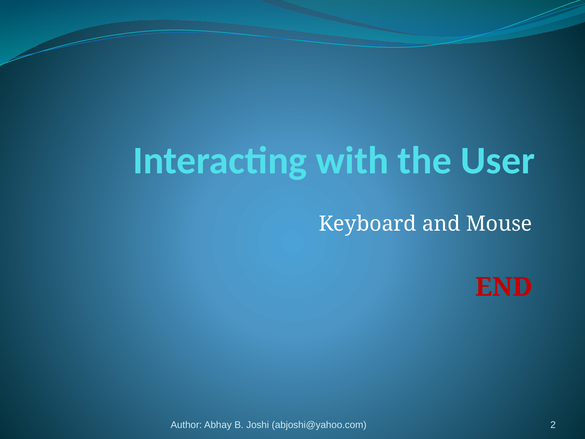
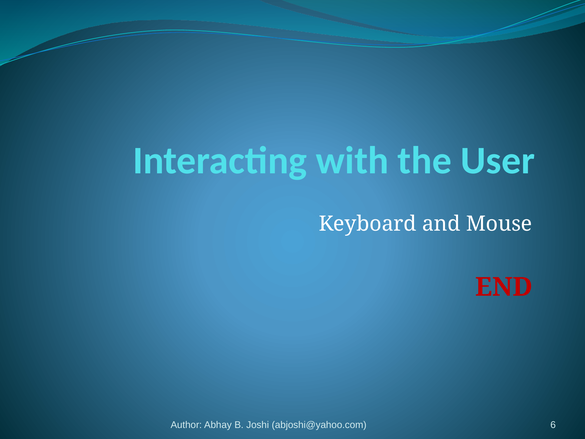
2: 2 -> 6 (553, 425)
